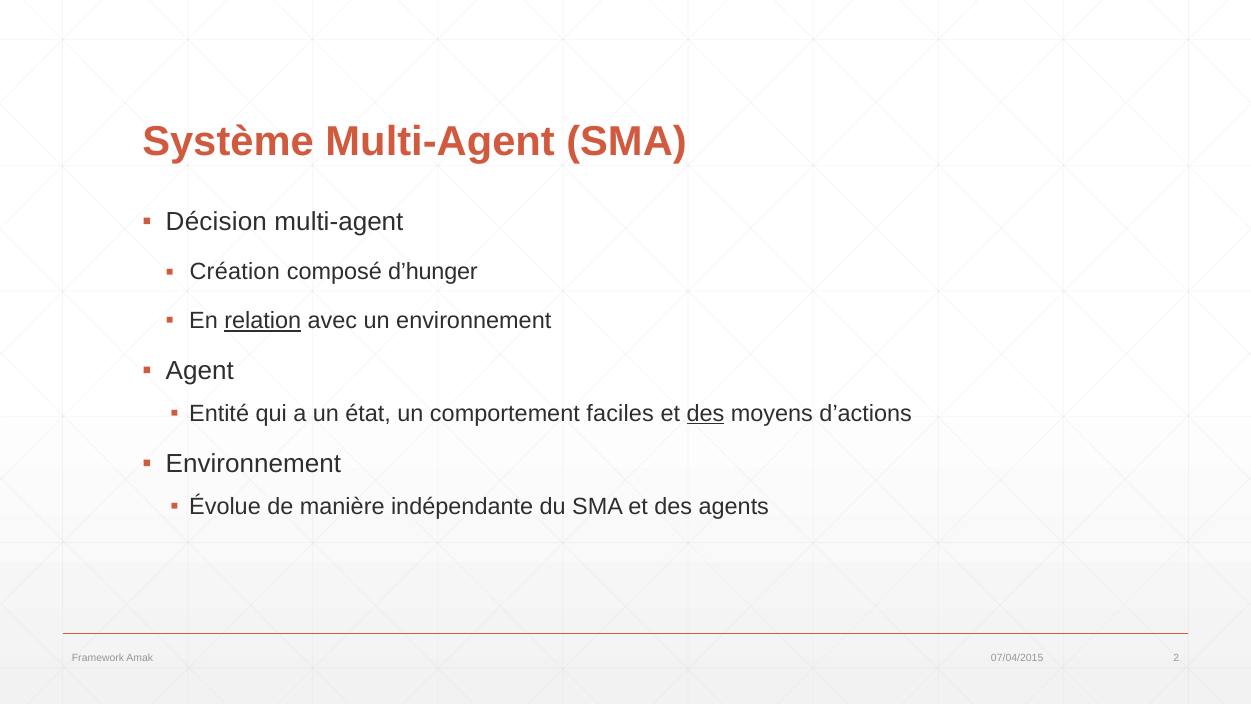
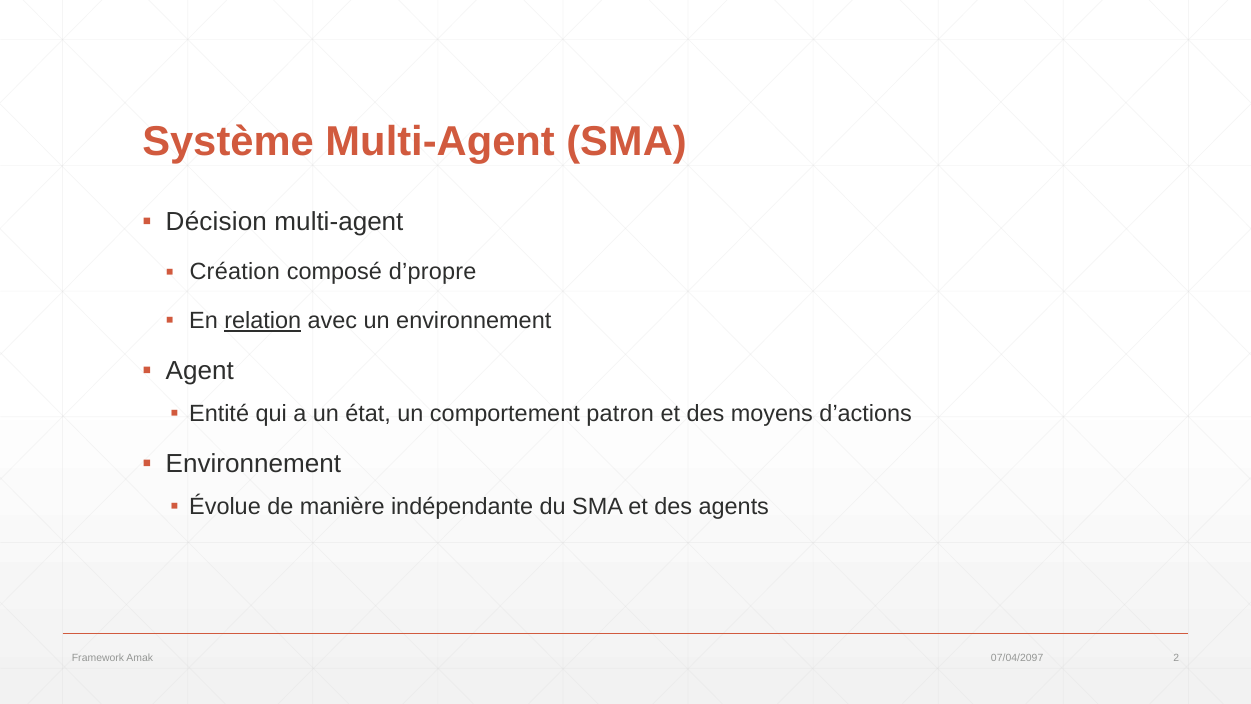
d’hunger: d’hunger -> d’propre (433, 272)
faciles: faciles -> patron (620, 413)
des underline: present -> none (706, 413)
07/04/2015: 07/04/2015 -> 07/04/2097 (1017, 657)
